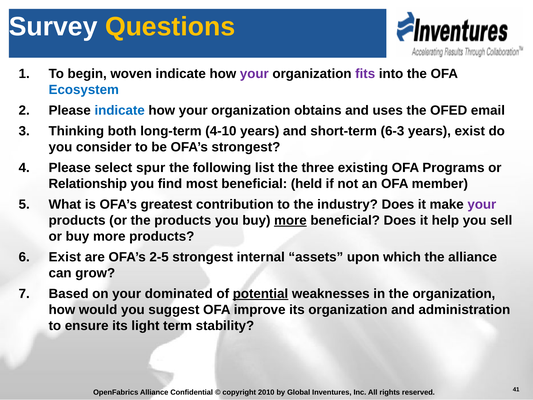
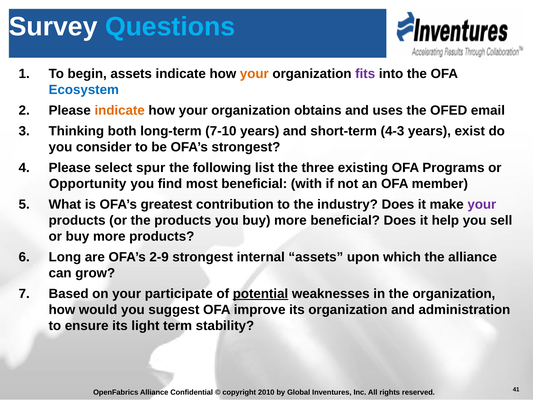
Questions colour: yellow -> light blue (170, 27)
begin woven: woven -> assets (131, 74)
your colour: purple -> orange (254, 74)
indicate colour: blue -> orange (120, 110)
4-10: 4-10 -> 7-10 (221, 131)
6-3: 6-3 -> 4-3 (392, 131)
Relationship: Relationship -> Opportunity (88, 184)
held: held -> with (306, 184)
more underline: present -> none (290, 220)
Exist: Exist -> Long (65, 257)
2-5: 2-5 -> 2-9 (159, 257)
dominated: dominated -> participate (179, 294)
